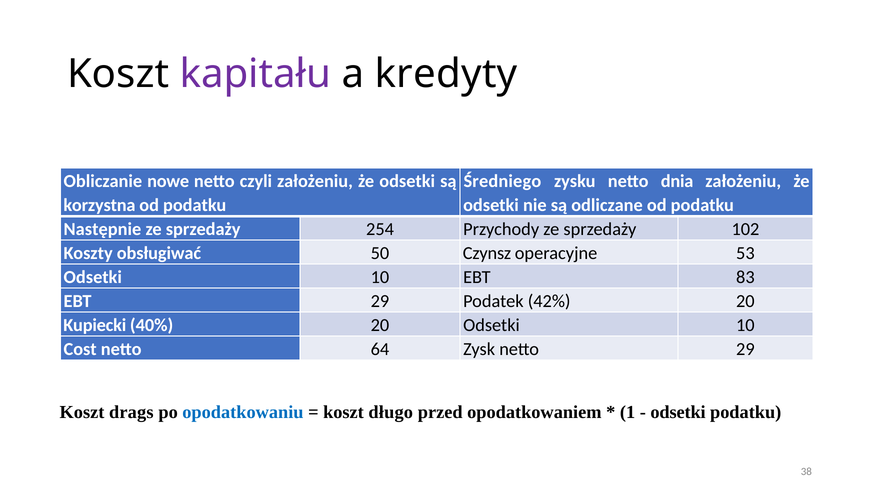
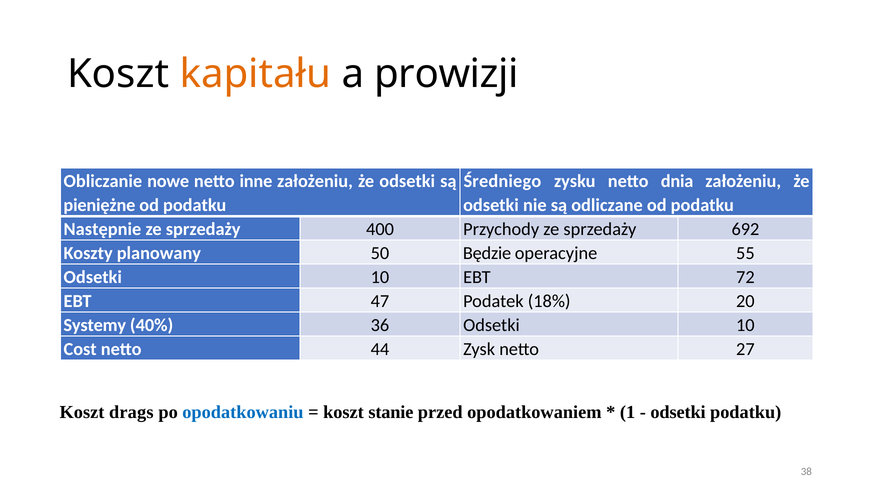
kapitału colour: purple -> orange (255, 74)
kredyty: kredyty -> prowizji (446, 74)
czyli: czyli -> inne (256, 181)
korzystna: korzystna -> pieniężne (99, 205)
254: 254 -> 400 (380, 229)
102: 102 -> 692 (745, 229)
obsługiwać: obsługiwać -> planowany (159, 253)
Czynsz: Czynsz -> Będzie (487, 253)
53: 53 -> 55 (745, 253)
83: 83 -> 72 (745, 277)
EBT 29: 29 -> 47 (380, 301)
42%: 42% -> 18% (549, 301)
Kupiecki: Kupiecki -> Systemy (95, 325)
40% 20: 20 -> 36 (380, 325)
64: 64 -> 44 (380, 349)
netto 29: 29 -> 27 (745, 349)
długo: długo -> stanie (391, 413)
